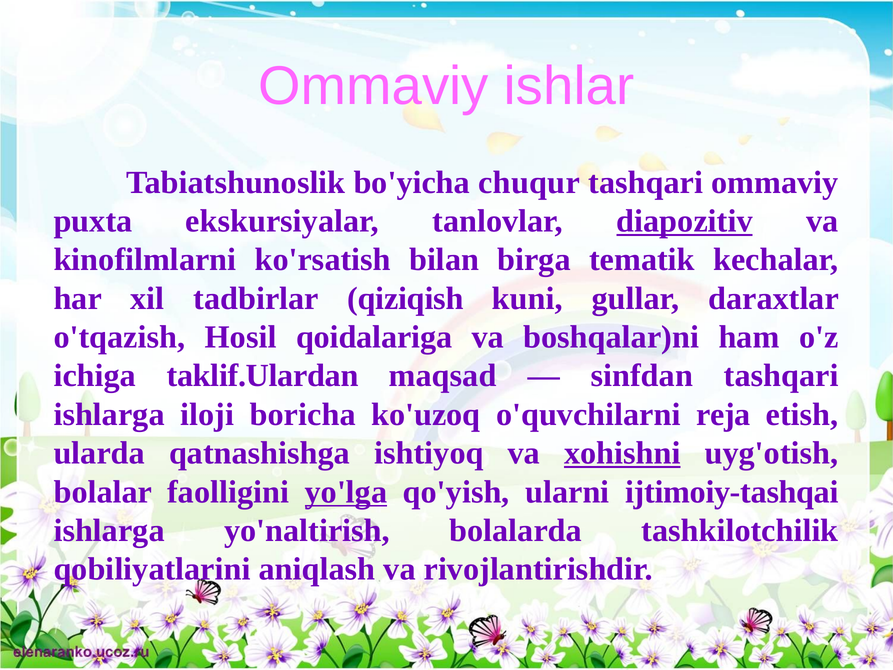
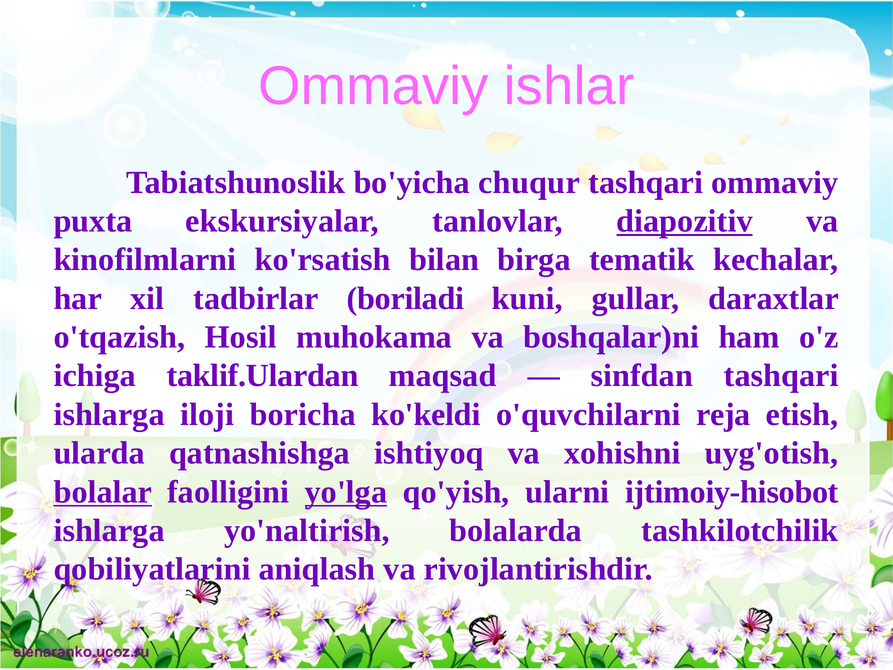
qiziqish: qiziqish -> boriladi (405, 298)
qoidalariga: qoidalariga -> muhokama (374, 337)
ko'uzoq: ko'uzoq -> ko'keldi (426, 414)
xohishni underline: present -> none (622, 453)
bolalar underline: none -> present (103, 492)
ijtimoiy-tashqai: ijtimoiy-tashqai -> ijtimoiy-hisobot (732, 492)
